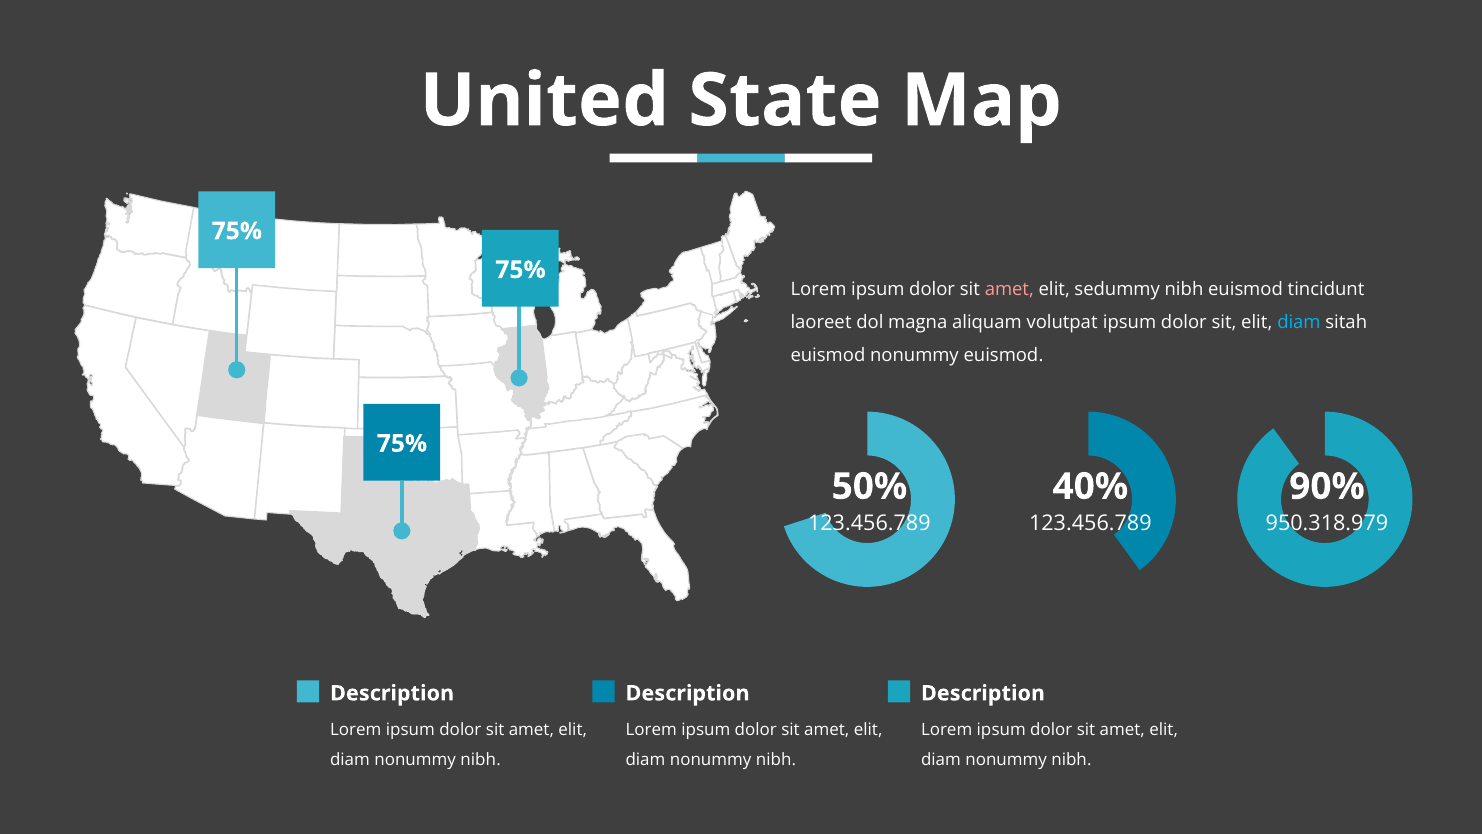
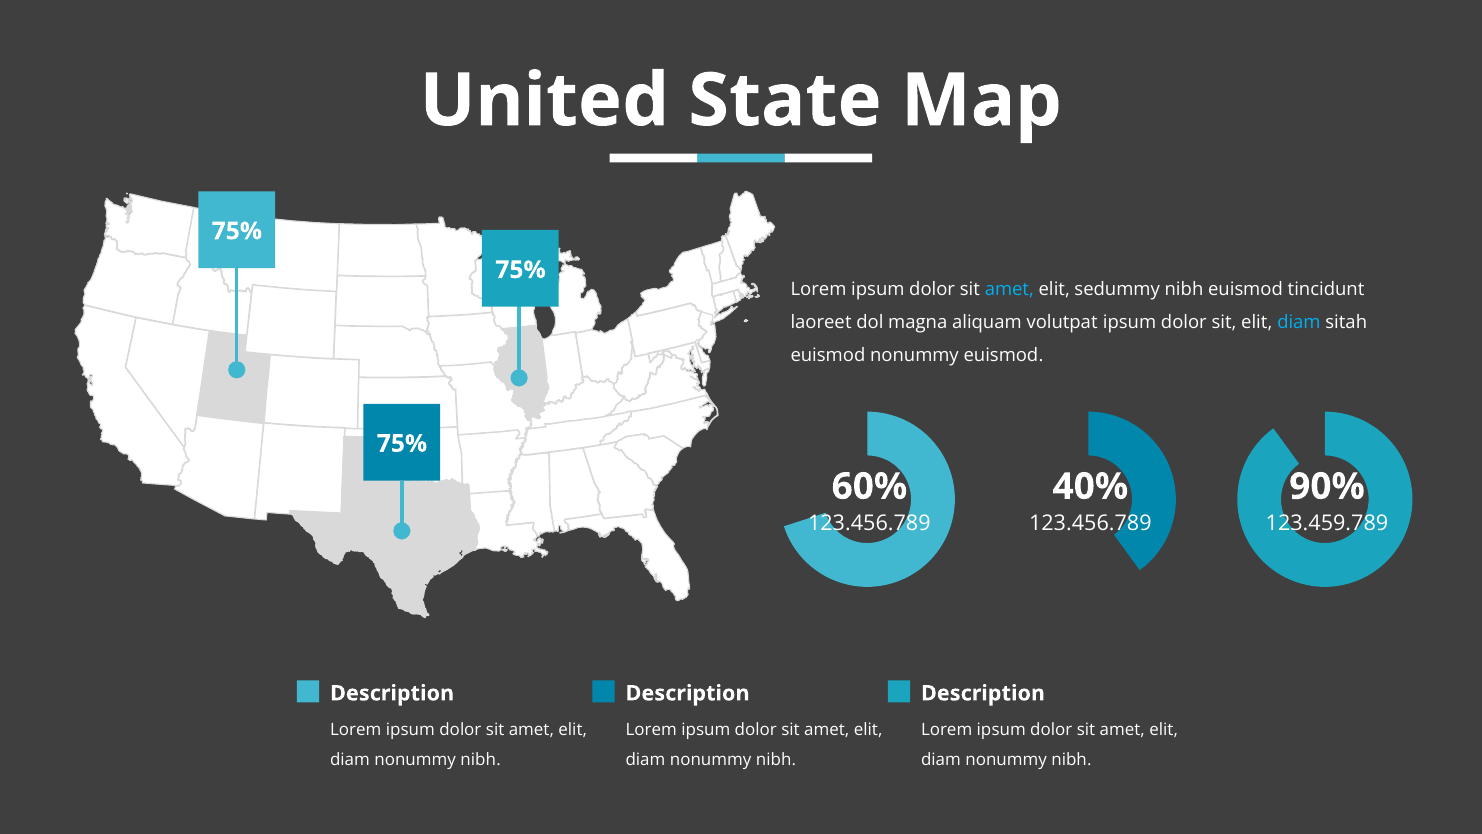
amet colour: pink -> light blue (1009, 289)
50%: 50% -> 60% (869, 486)
950.318.979: 950.318.979 -> 123.459.789 (1327, 523)
